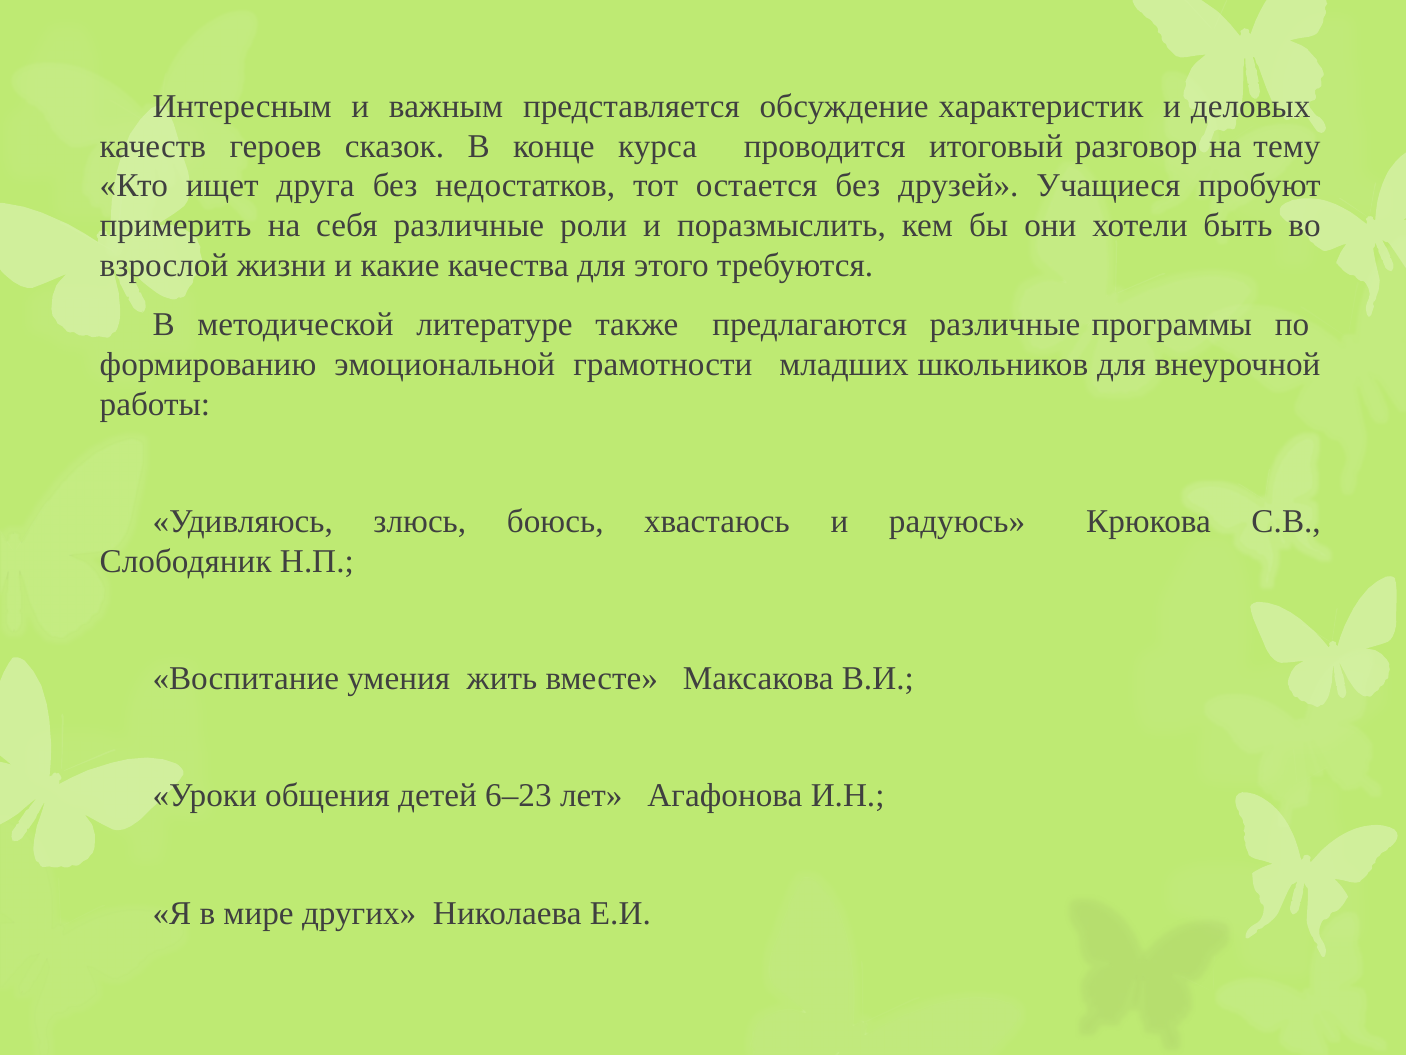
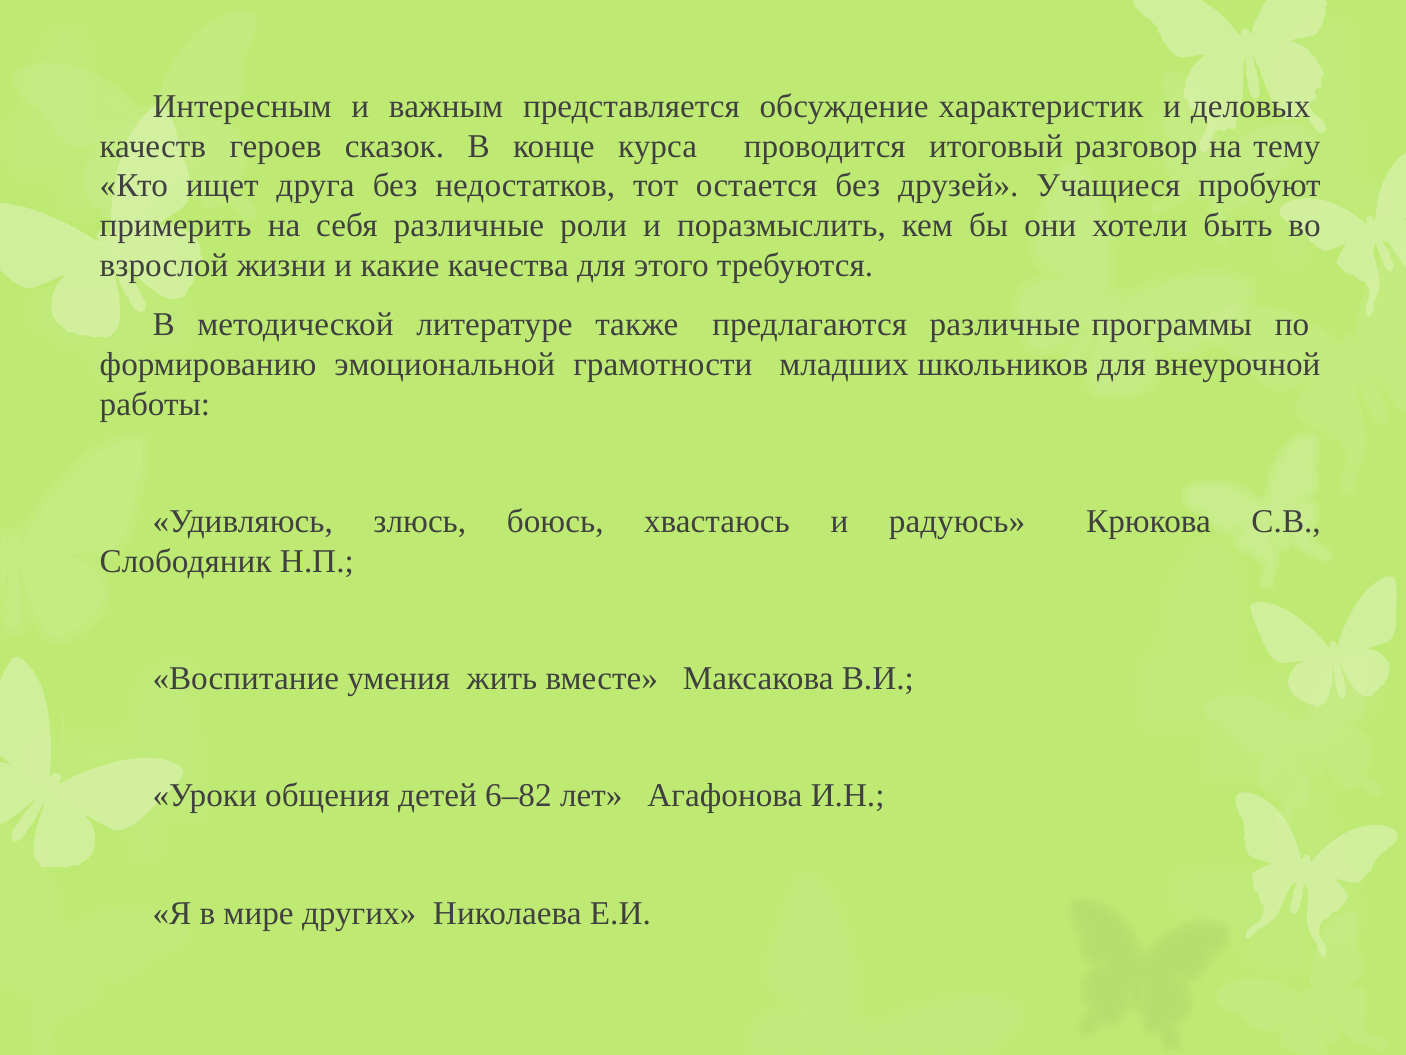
6–23: 6–23 -> 6–82 (518, 795)
